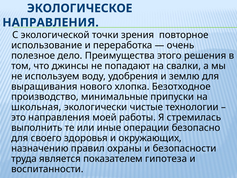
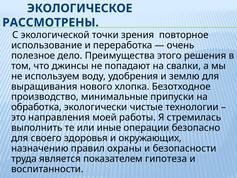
НАПРАВЛЕНИЯ: НАПРАВЛЕНИЯ -> РАССМОТРЕНЫ (51, 23)
школьная: школьная -> обработка (36, 107)
